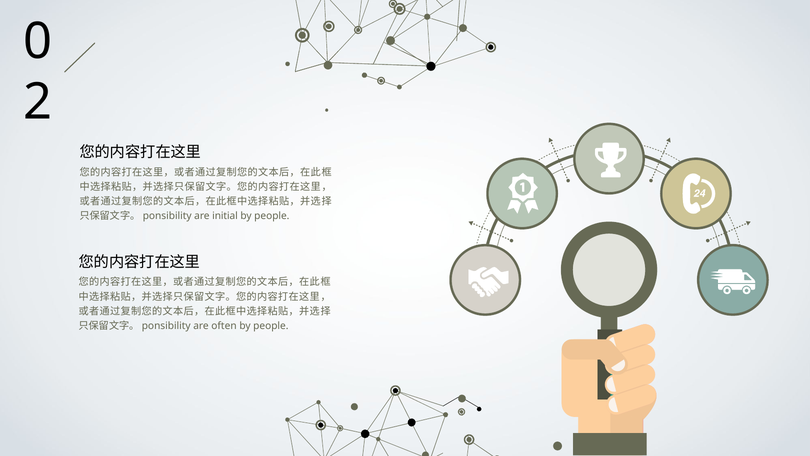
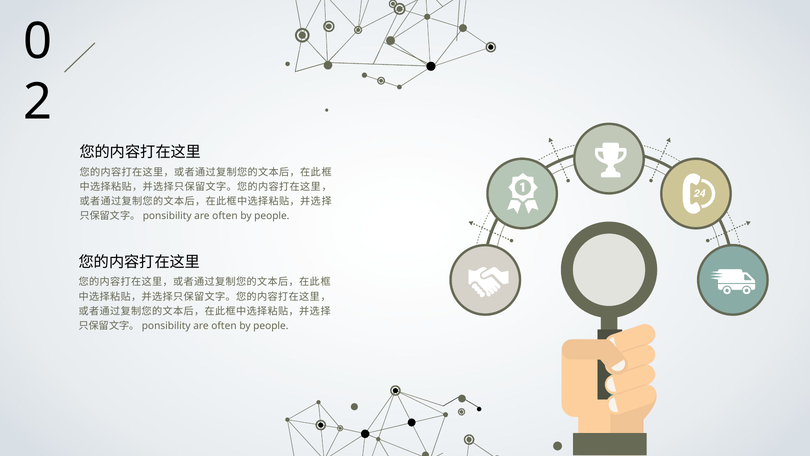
initial: initial -> often (225, 216)
